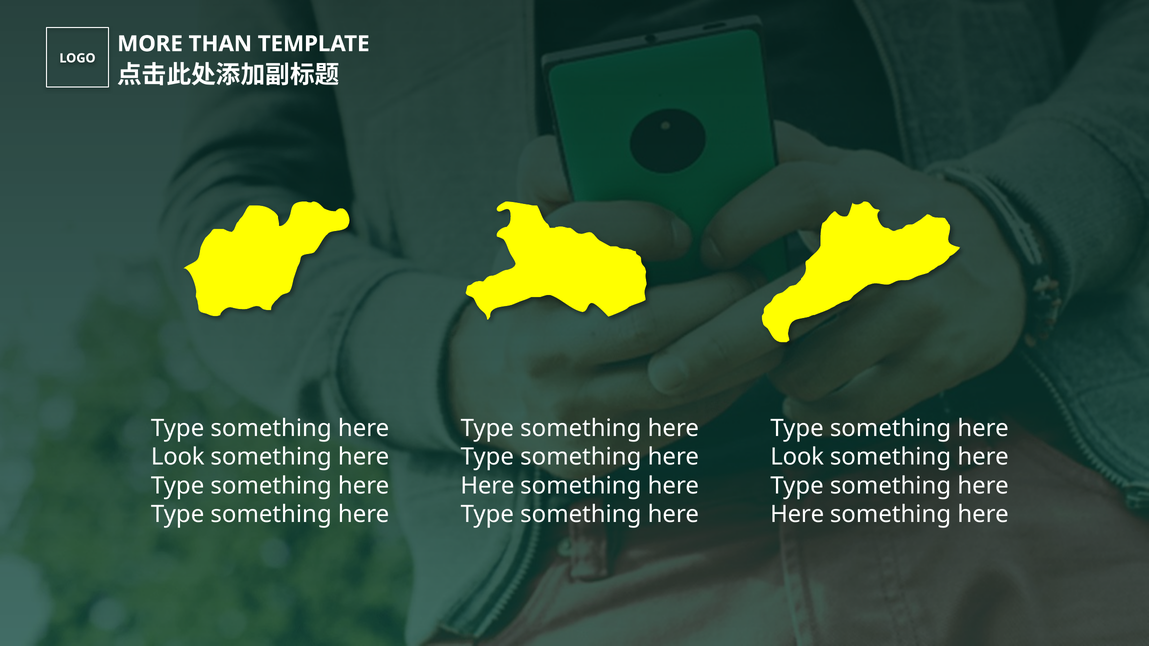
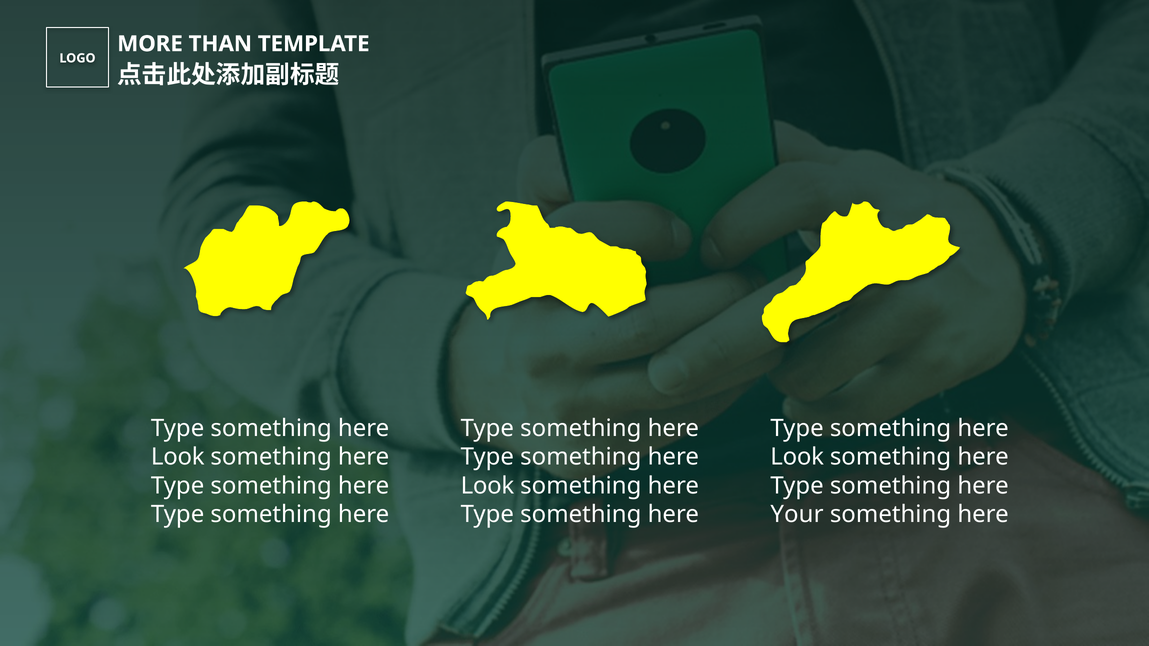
Here: Here -> Look (487, 486)
Here: Here -> Your (797, 515)
